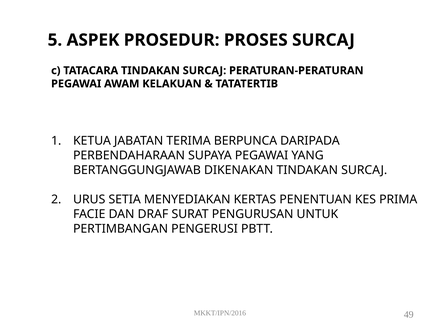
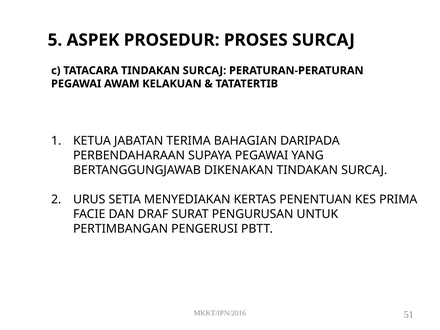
BERPUNCA: BERPUNCA -> BAHAGIAN (245, 141)
49: 49 -> 51 (409, 315)
